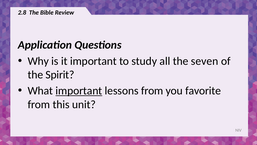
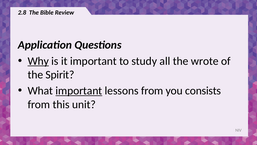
Why underline: none -> present (38, 61)
seven: seven -> wrote (205, 61)
favorite: favorite -> consists (203, 91)
